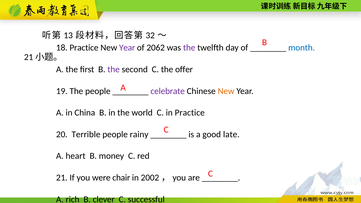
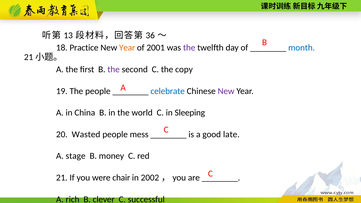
32: 32 -> 36 (150, 35)
Year colour: purple -> orange (127, 48)
2062: 2062 -> 2001 (156, 48)
offer: offer -> copy (184, 69)
celebrate colour: purple -> blue (168, 91)
New colour: orange -> purple (226, 91)
in Practice: Practice -> Sleeping (190, 113)
Terrible: Terrible -> Wasted (86, 134)
rainy: rainy -> mess (139, 134)
heart: heart -> stage (76, 156)
